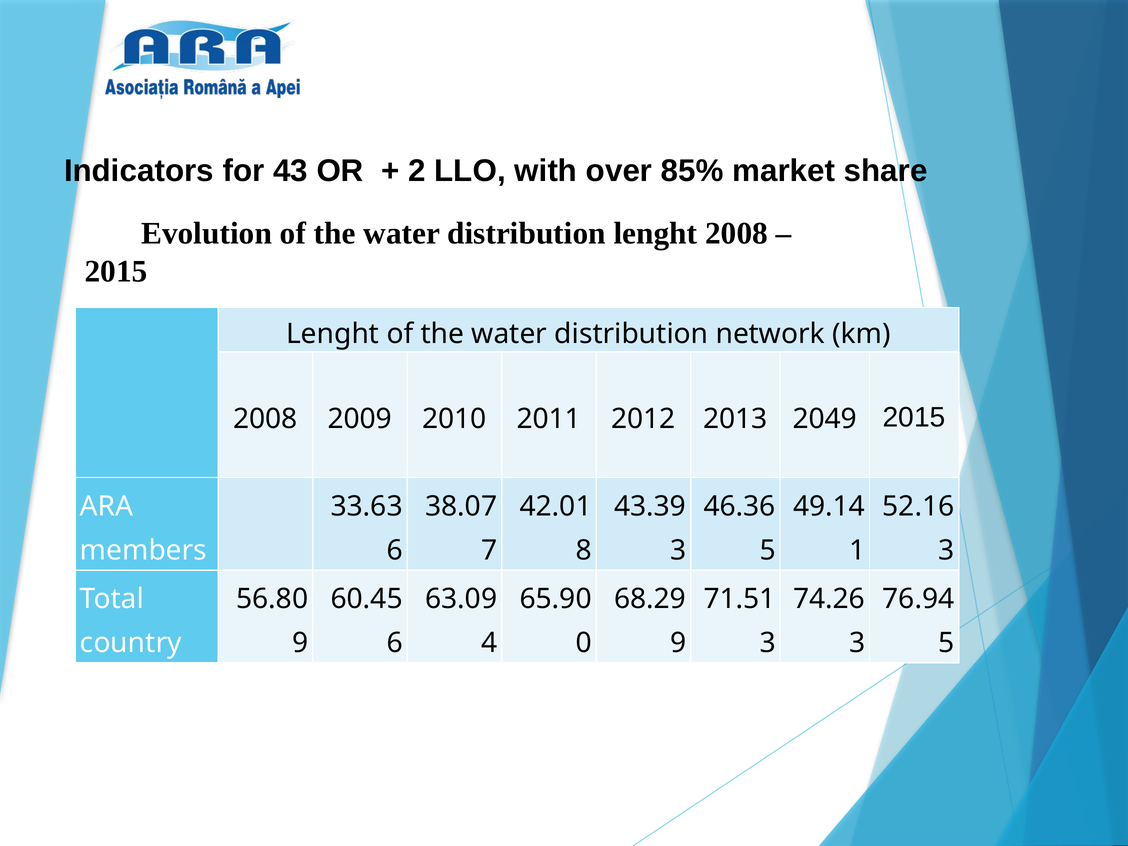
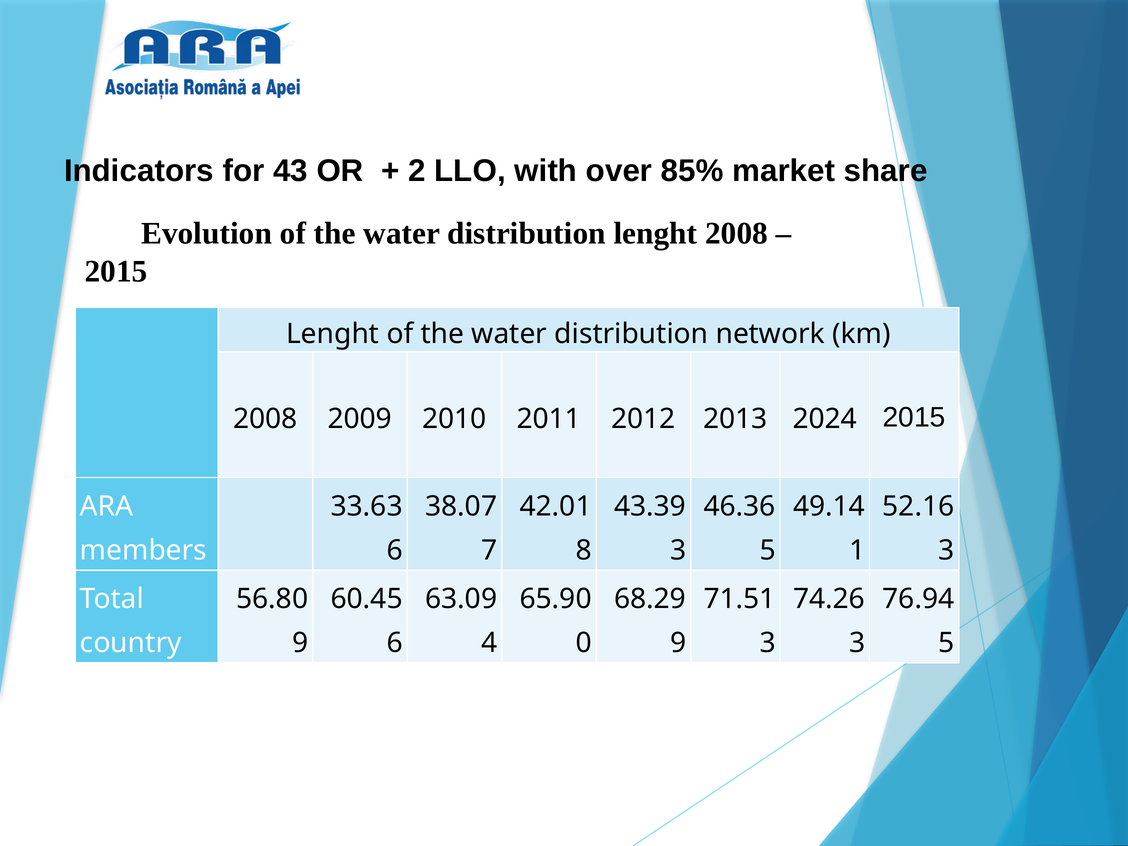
2049: 2049 -> 2024 (825, 419)
